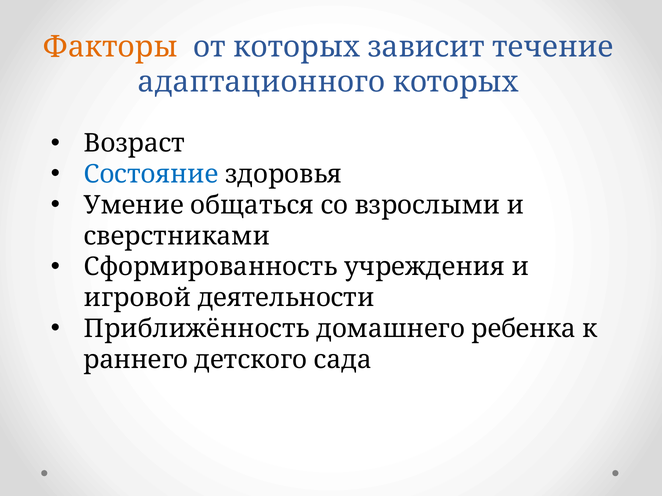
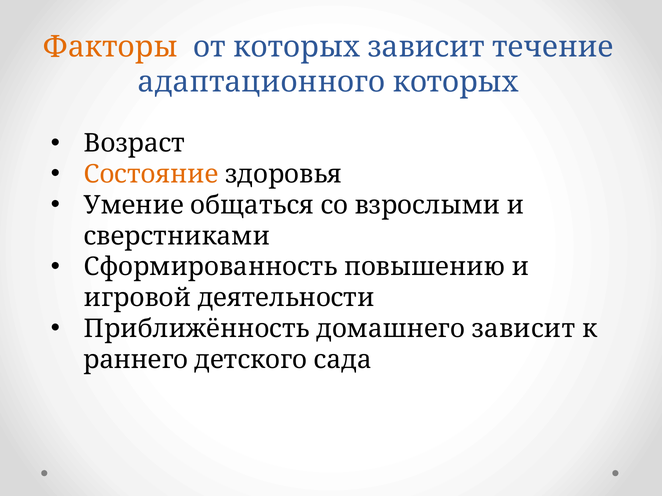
Состояние colour: blue -> orange (151, 175)
учреждения: учреждения -> повышению (425, 267)
домашнего ребенка: ребенка -> зависит (523, 329)
